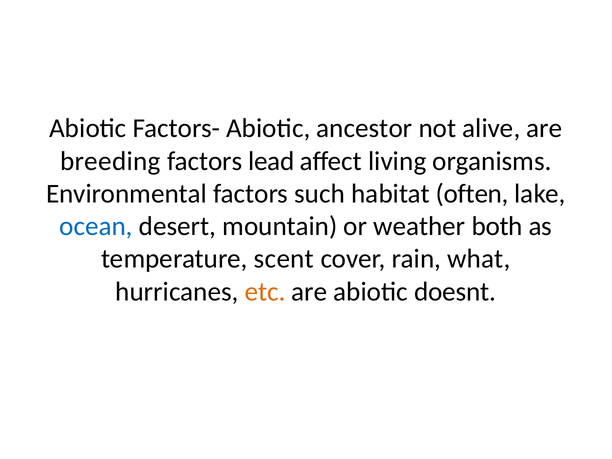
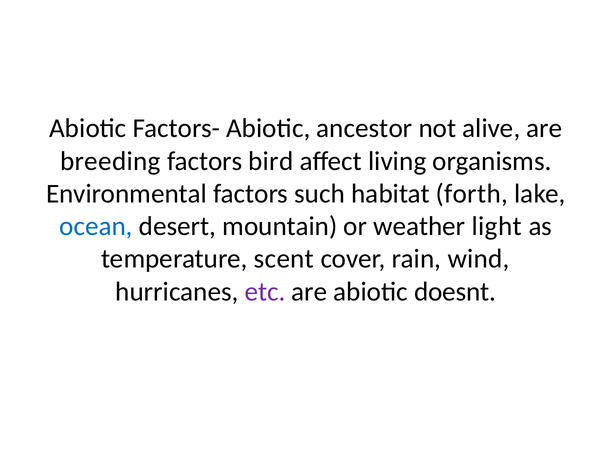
lead: lead -> bird (271, 161)
often: often -> forth (472, 194)
both: both -> light (497, 226)
what: what -> wind (479, 259)
etc colour: orange -> purple (265, 292)
